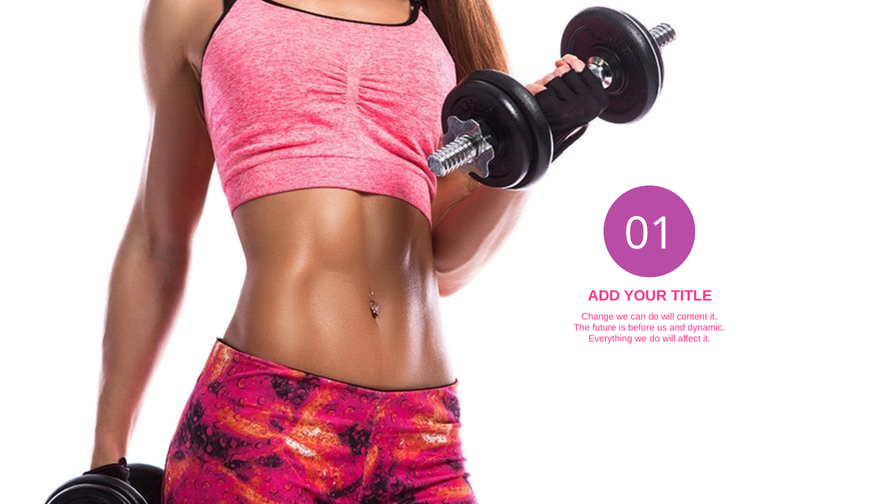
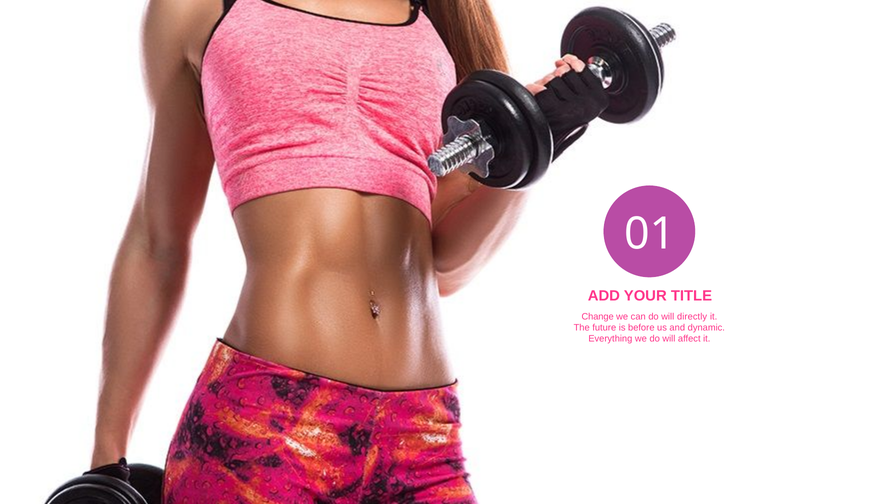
content: content -> directly (692, 316)
